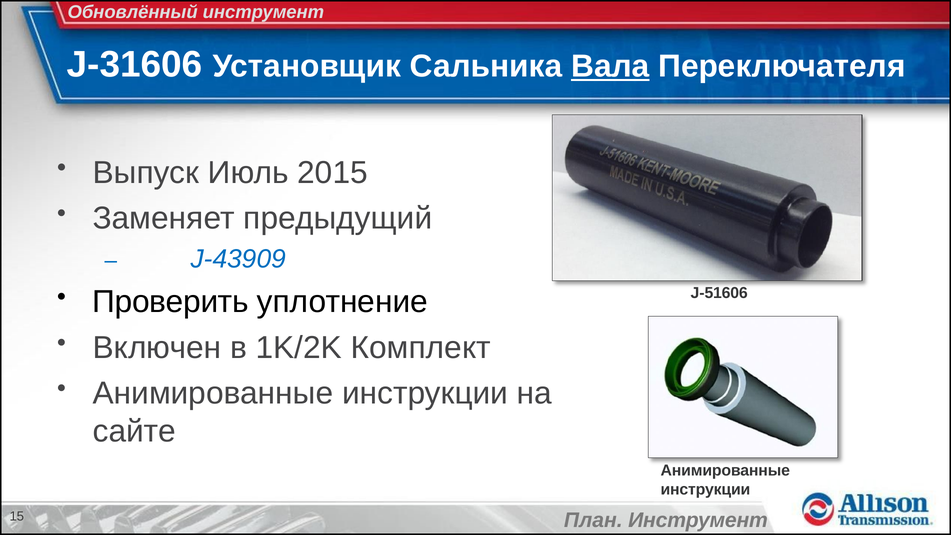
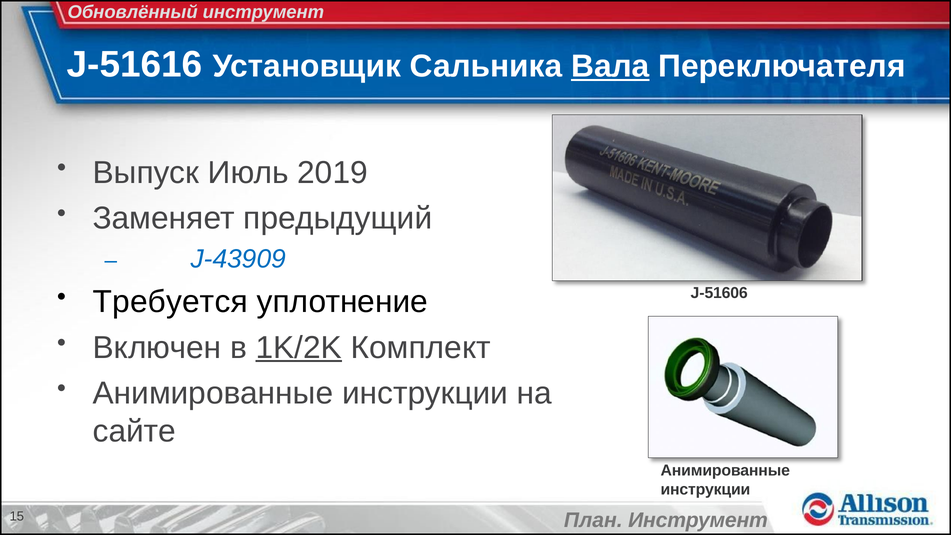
J-31606: J-31606 -> J-51616 (135, 65)
2015: 2015 -> 2019 (333, 173)
Проверить: Проверить -> Требуется (170, 302)
1K/2K underline: none -> present (299, 348)
